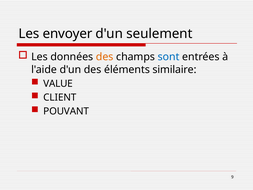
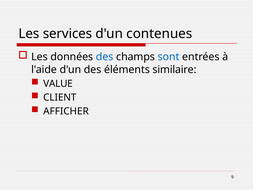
envoyer: envoyer -> services (67, 34)
seulement: seulement -> contenues (159, 34)
des colour: orange -> blue (105, 57)
POUVANT: POUVANT -> AFFICHER (66, 111)
